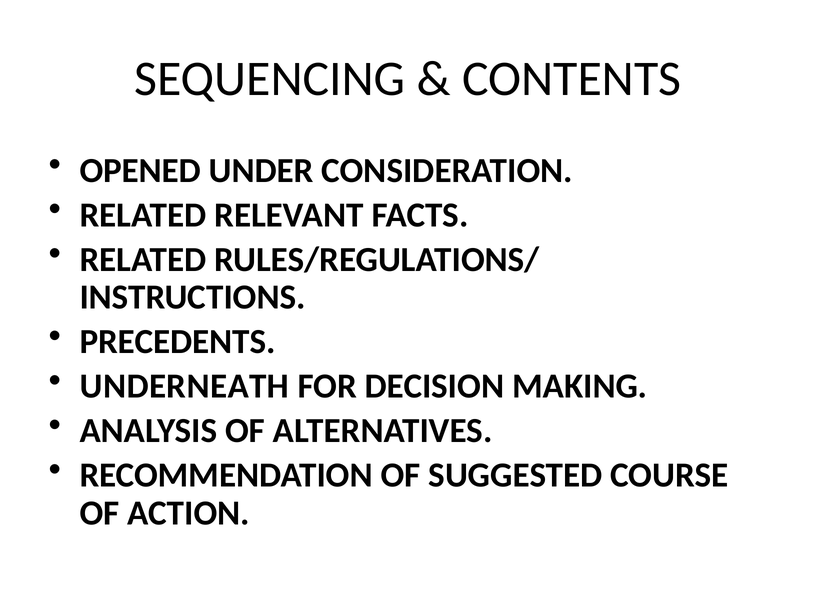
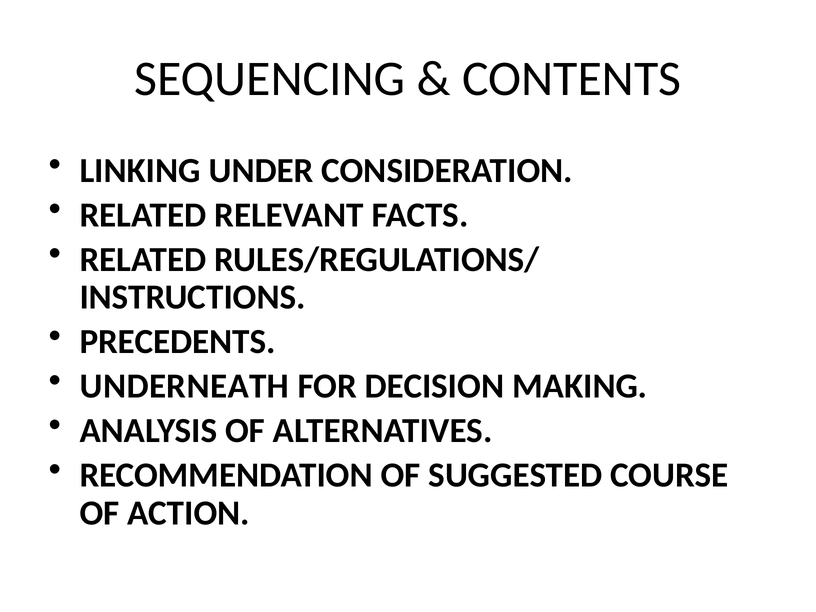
OPENED: OPENED -> LINKING (140, 170)
